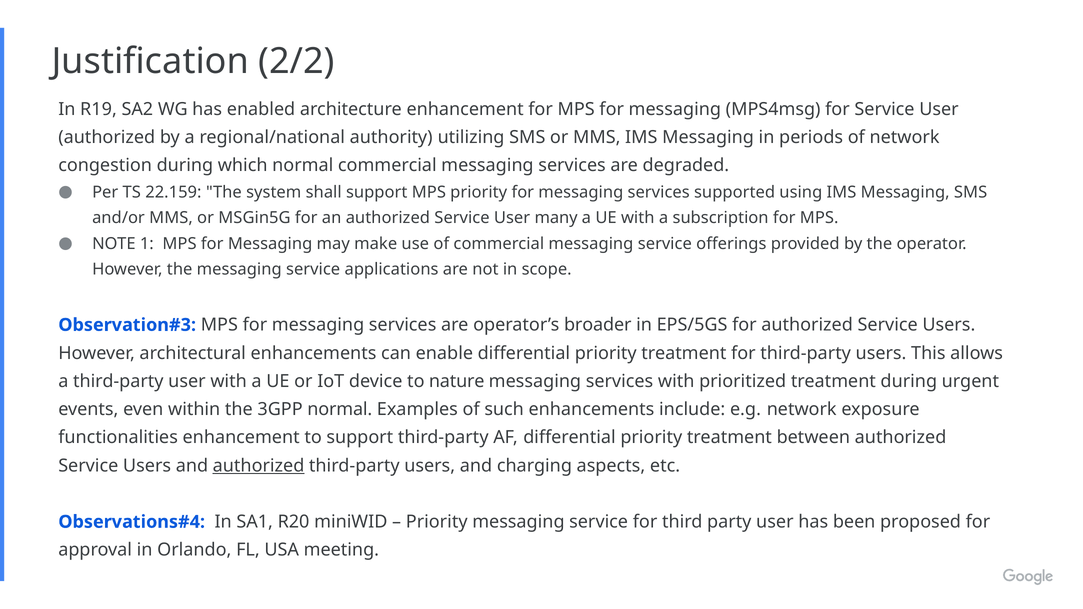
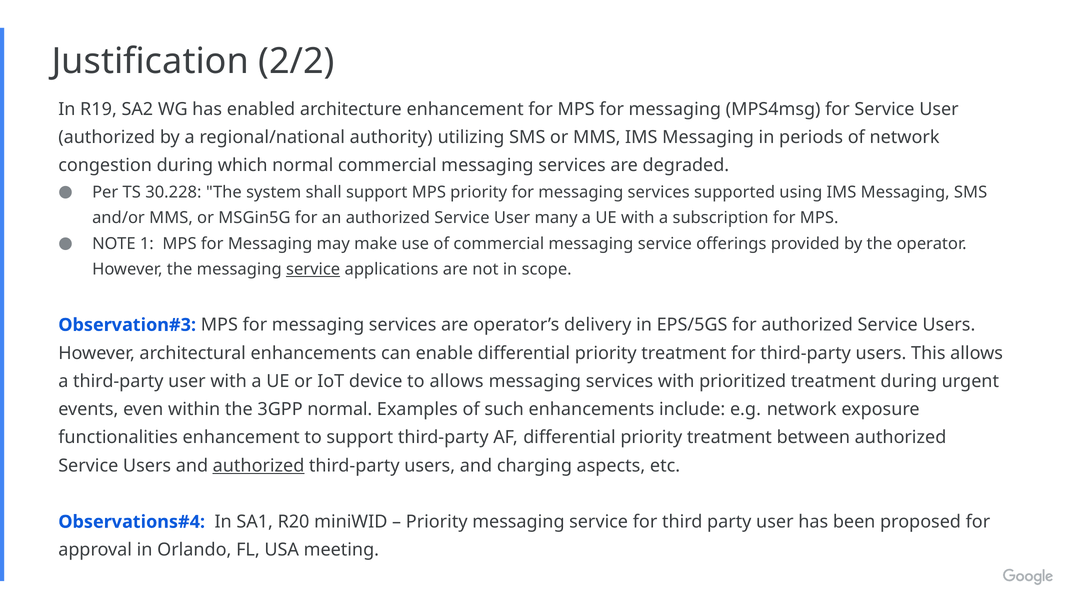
22.159: 22.159 -> 30.228 (173, 192)
service underline: none -> present (313, 270)
broader: broader -> delivery (598, 325)
to nature: nature -> allows (457, 381)
